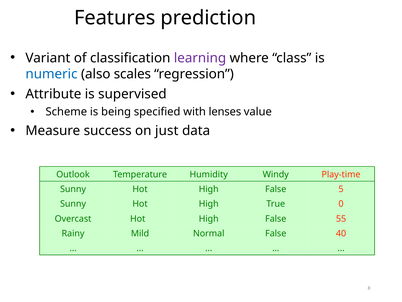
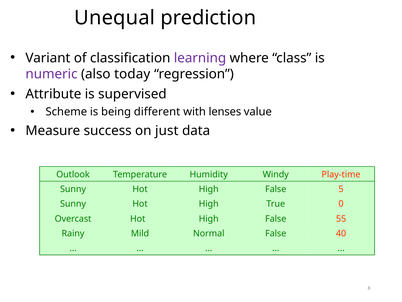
Features: Features -> Unequal (115, 18)
numeric colour: blue -> purple (52, 74)
scales: scales -> today (132, 74)
specified: specified -> different (157, 112)
